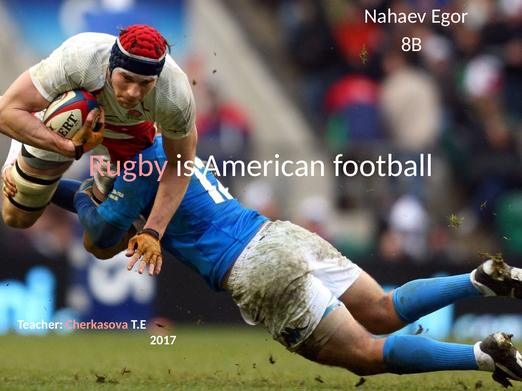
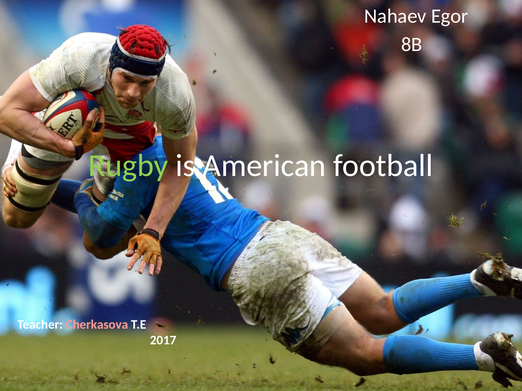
Rugby colour: pink -> light green (128, 166)
